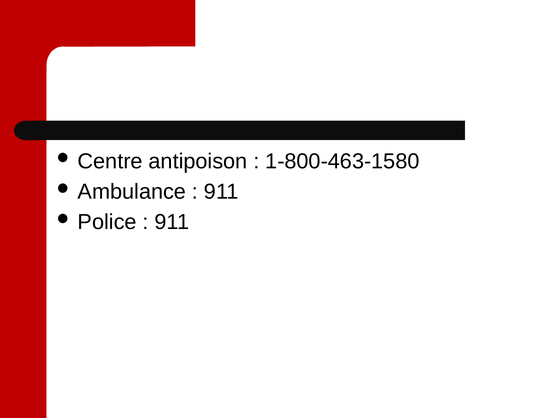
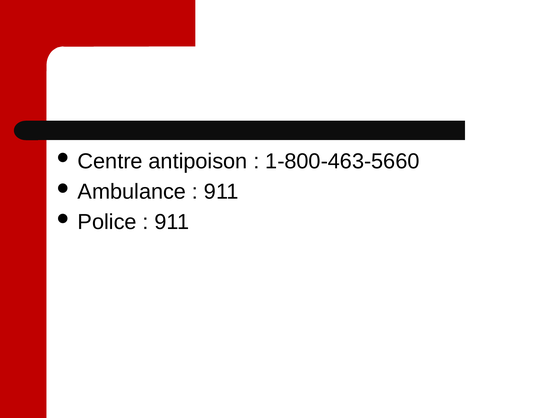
1-800-463-1580: 1-800-463-1580 -> 1-800-463-5660 (342, 161)
